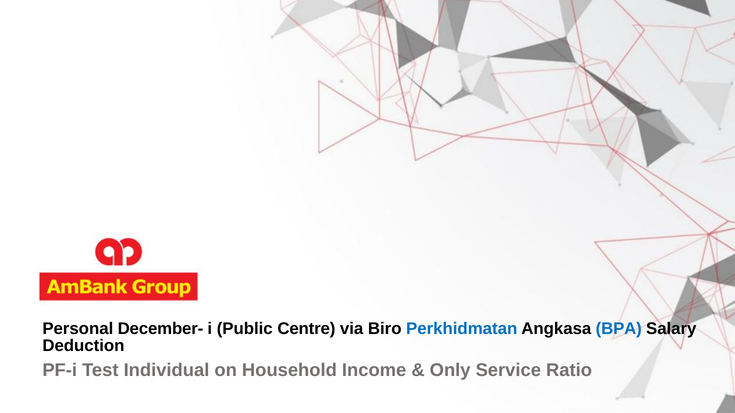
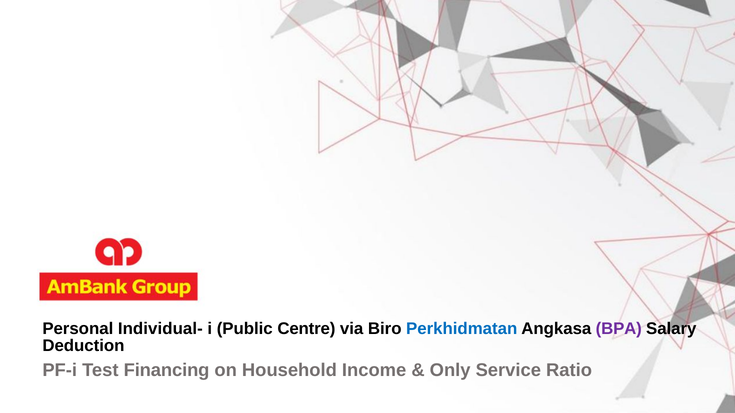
December-: December- -> Individual- (160, 329)
BPA colour: blue -> purple (619, 329)
Individual: Individual -> Financing (167, 370)
